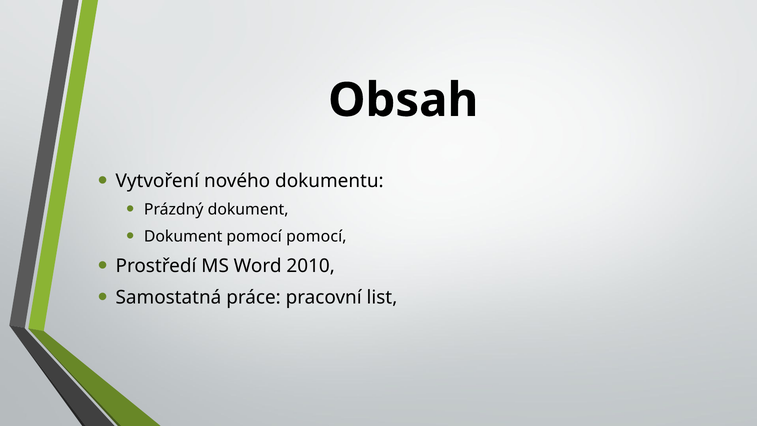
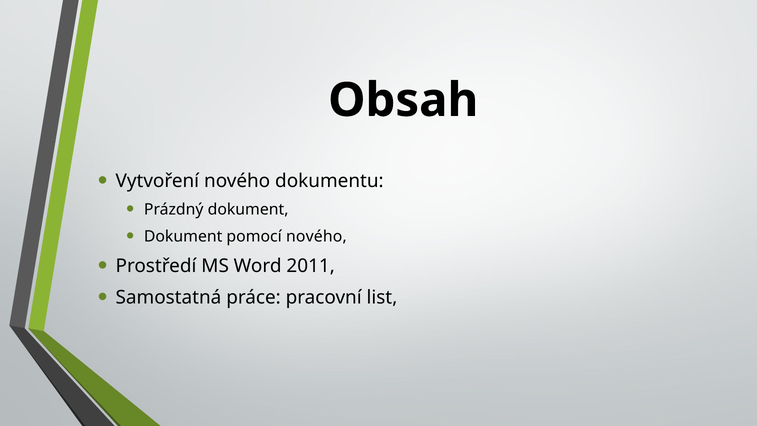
pomocí pomocí: pomocí -> nového (316, 236)
2010: 2010 -> 2011 (311, 266)
